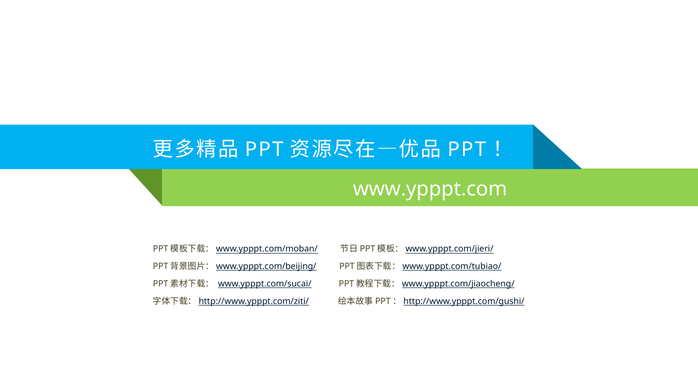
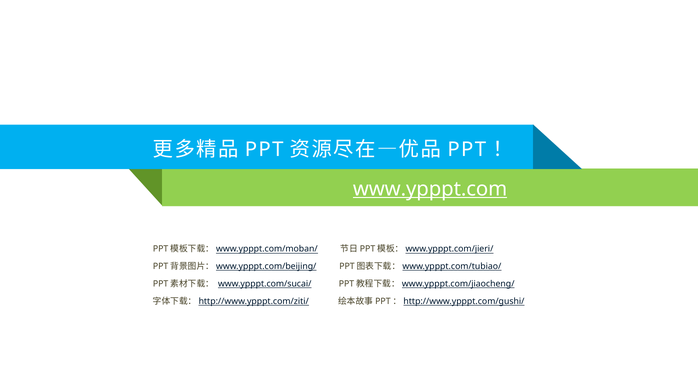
www.ypppt.com underline: none -> present (430, 189)
